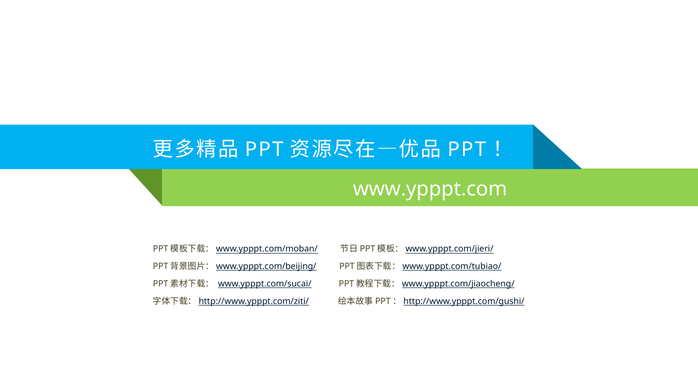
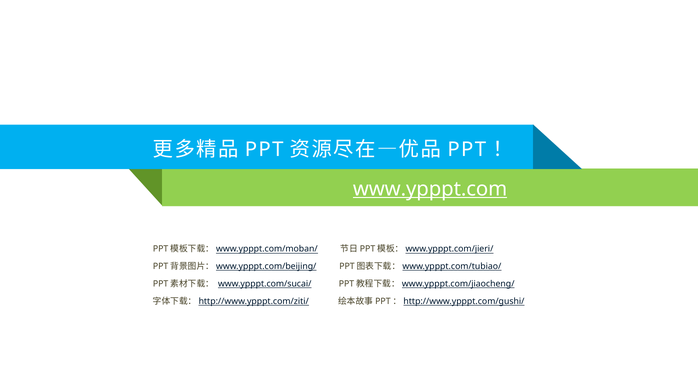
www.ypppt.com underline: none -> present (430, 189)
